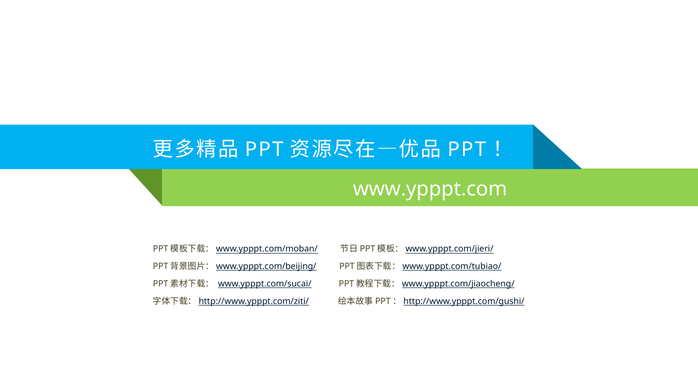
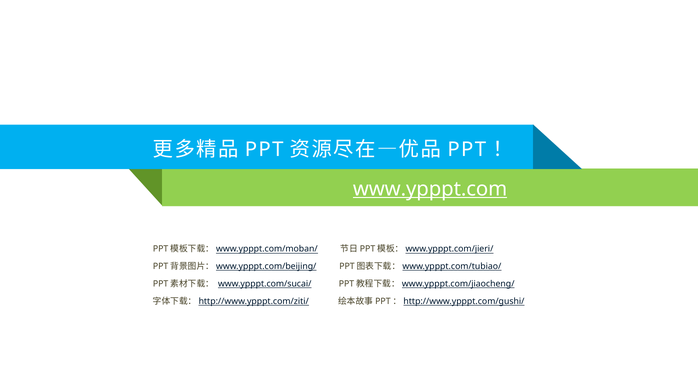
www.ypppt.com underline: none -> present (430, 189)
